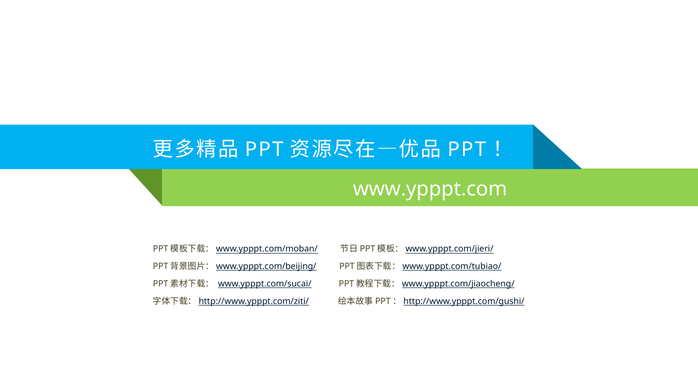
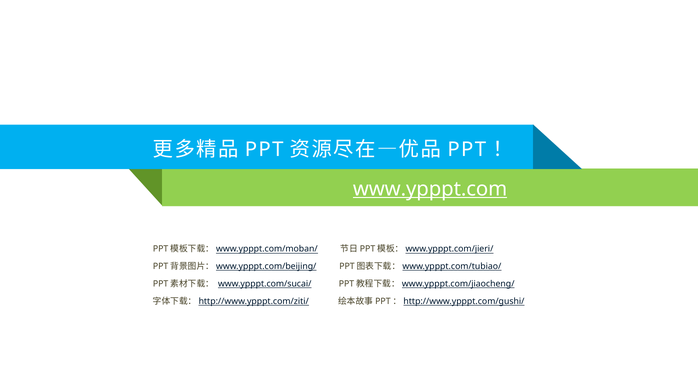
www.ypppt.com underline: none -> present (430, 189)
